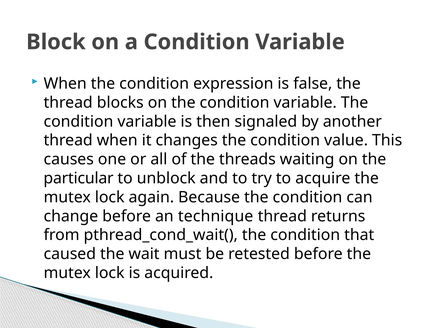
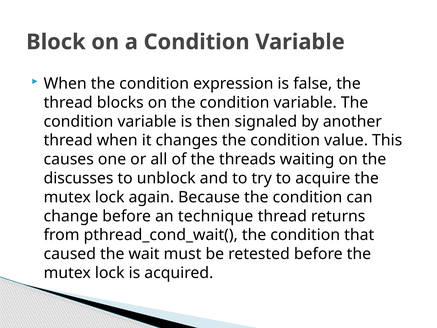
particular: particular -> discusses (79, 178)
